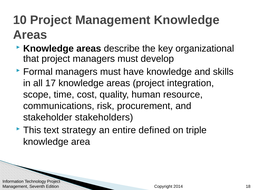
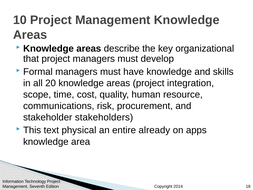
17: 17 -> 20 (51, 83)
strategy: strategy -> physical (79, 130)
defined: defined -> already (154, 130)
triple: triple -> apps (196, 130)
